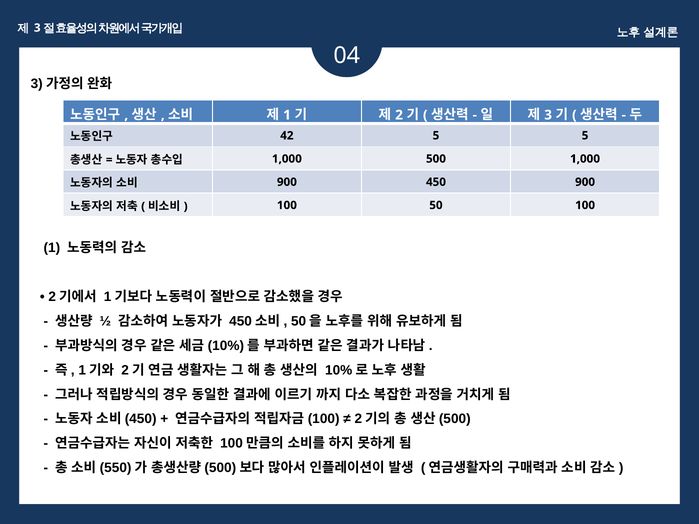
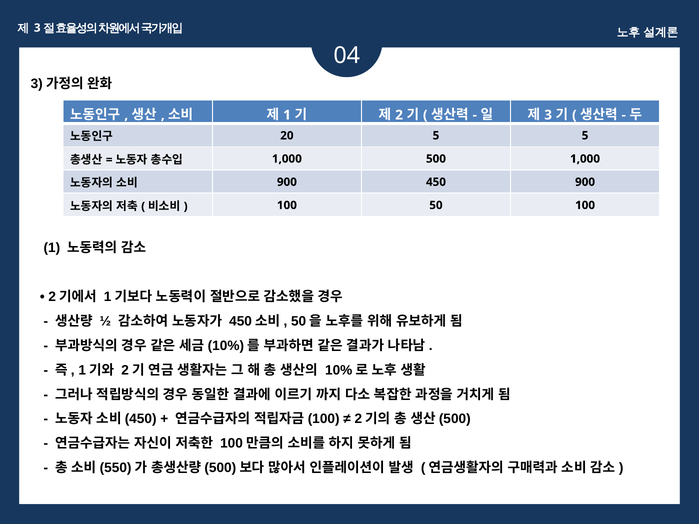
42: 42 -> 20 (287, 136)
